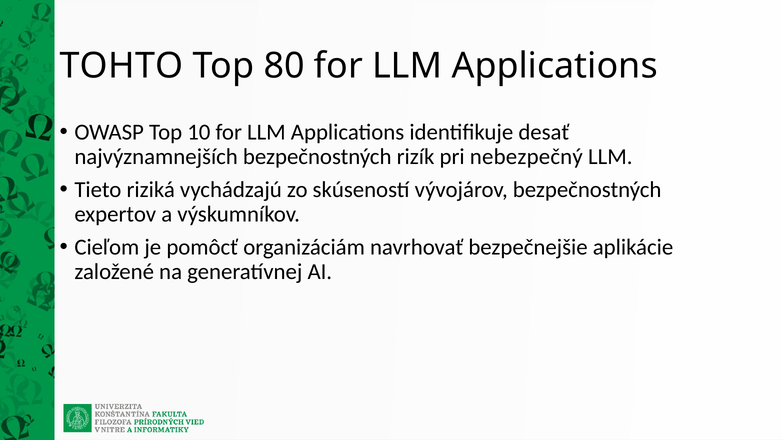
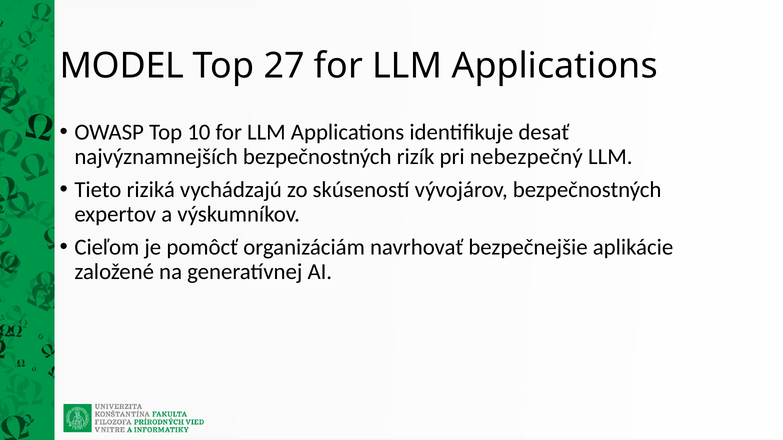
TOHTO: TOHTO -> MODEL (122, 66)
80: 80 -> 27 (284, 66)
